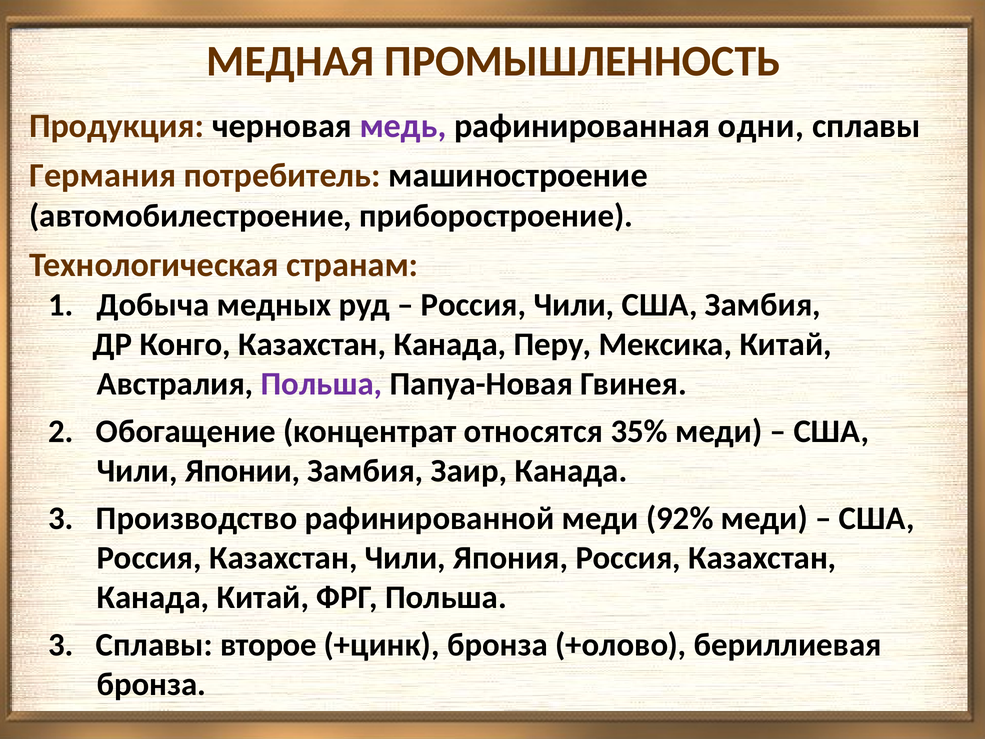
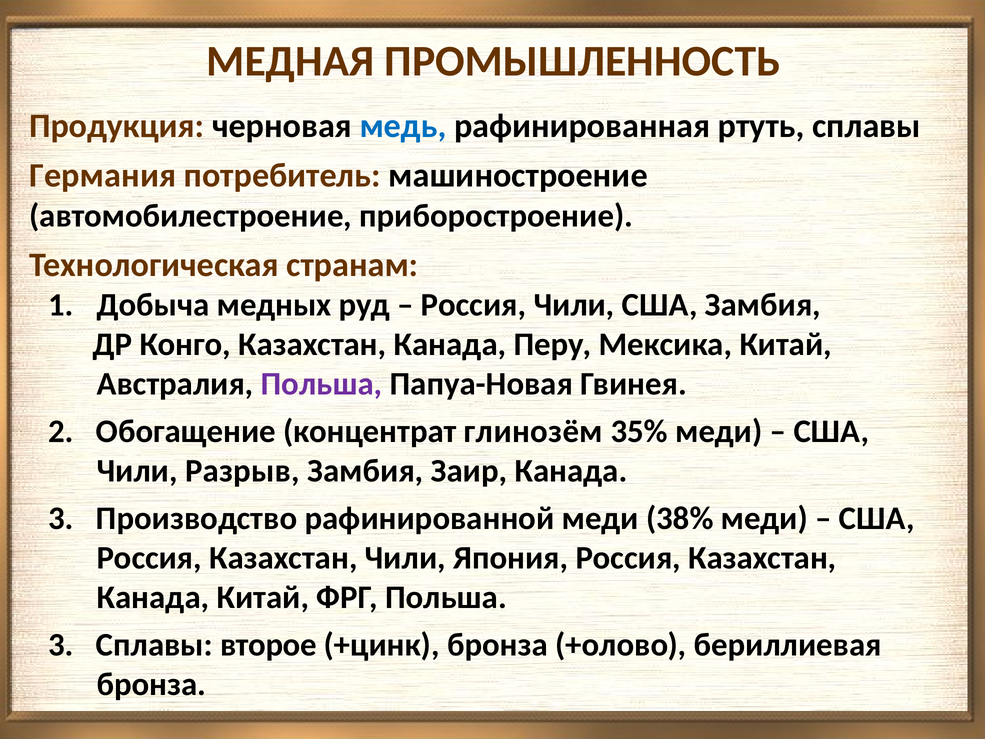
медь colour: purple -> blue (403, 126)
одни: одни -> ртуть (761, 126)
относятся: относятся -> глинозём (533, 431)
Японии: Японии -> Разрыв (242, 471)
92%: 92% -> 38% (680, 518)
